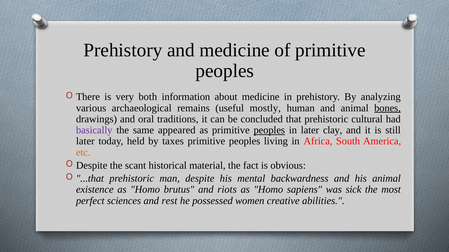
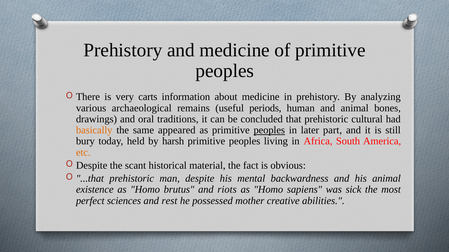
both: both -> carts (148, 97)
mostly: mostly -> periods (265, 108)
bones underline: present -> none (388, 108)
basically colour: purple -> orange (94, 130)
clay: clay -> part (333, 130)
later: later -> bury (85, 142)
taxes: taxes -> harsh (173, 142)
women: women -> mother (250, 201)
